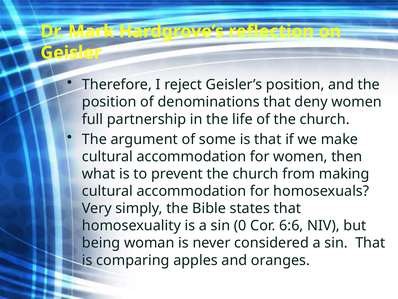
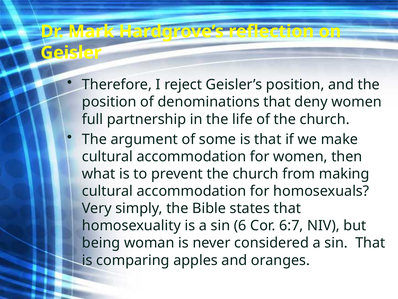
0: 0 -> 6 (240, 225)
6:6: 6:6 -> 6:7 (291, 225)
